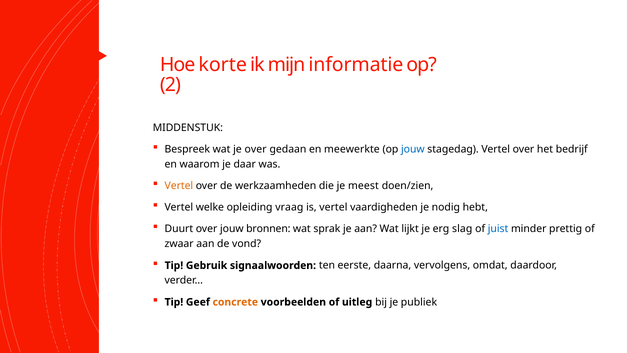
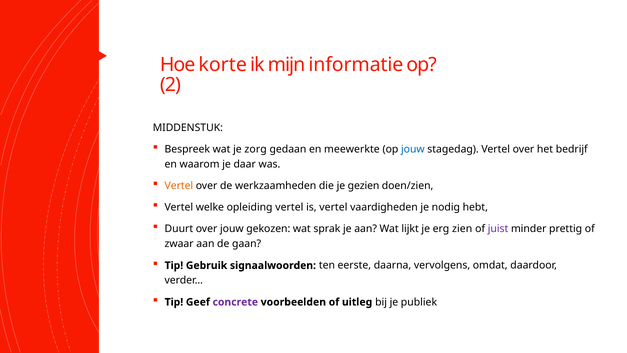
je over: over -> zorg (256, 149)
meest: meest -> gezien (364, 186)
opleiding vraag: vraag -> vertel (289, 207)
bronnen: bronnen -> gekozen (268, 229)
slag: slag -> zien (462, 229)
juist colour: blue -> purple (498, 229)
vond: vond -> gaan (247, 244)
concrete colour: orange -> purple (235, 302)
